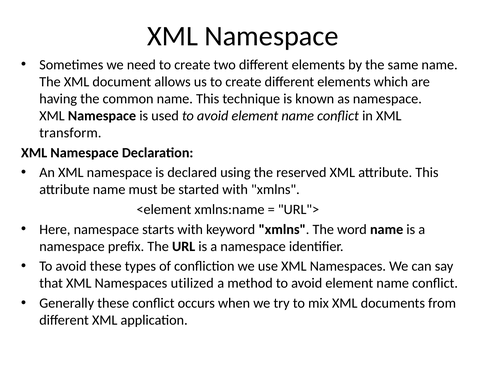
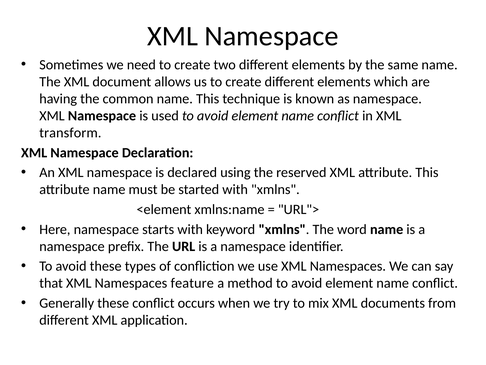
utilized: utilized -> feature (192, 283)
